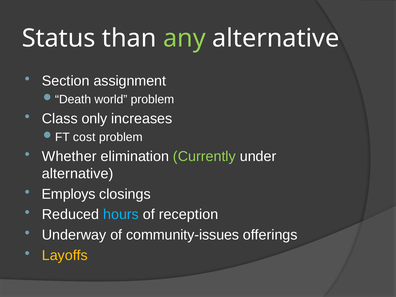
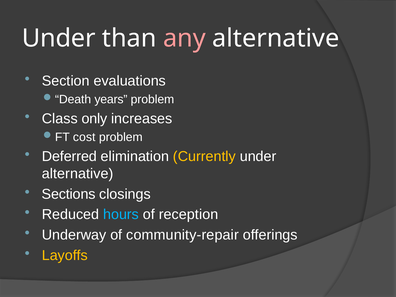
Status: Status -> Under (59, 38)
any colour: light green -> pink (184, 38)
assignment: assignment -> evaluations (130, 81)
world: world -> years (111, 99)
Whether: Whether -> Deferred (69, 156)
Currently colour: light green -> yellow (204, 156)
Employs: Employs -> Sections (69, 194)
community-issues: community-issues -> community-repair (183, 235)
